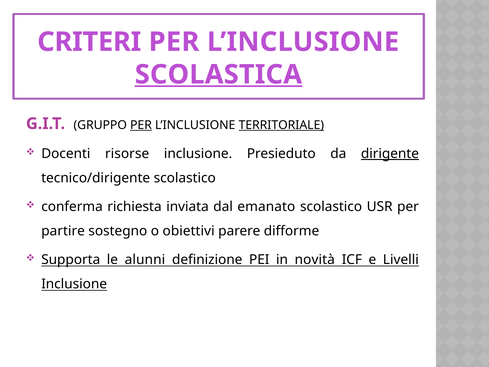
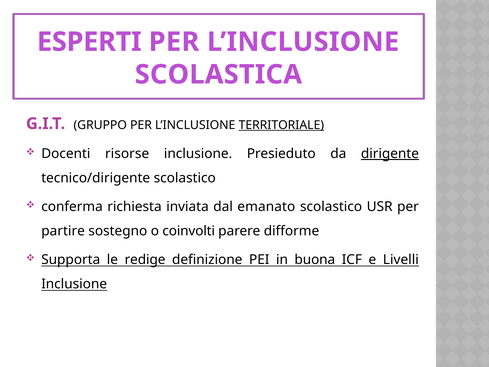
CRITERI: CRITERI -> ESPERTI (89, 42)
SCOLASTICA underline: present -> none (218, 74)
PER underline: present -> none (141, 125)
obiettivi: obiettivi -> coinvolti (189, 231)
alunni: alunni -> redige (145, 259)
novità: novità -> buona (315, 259)
